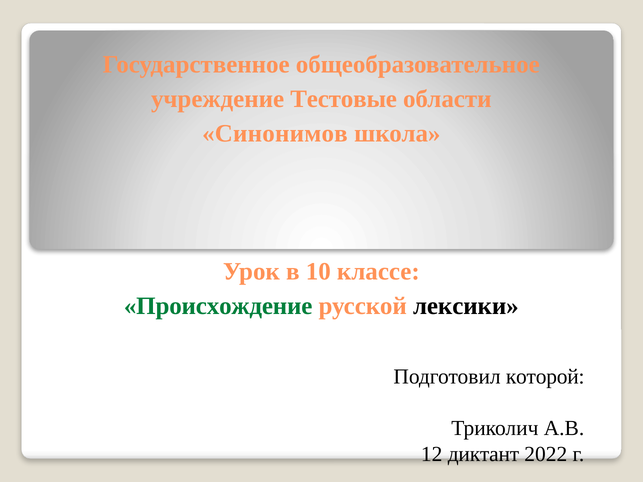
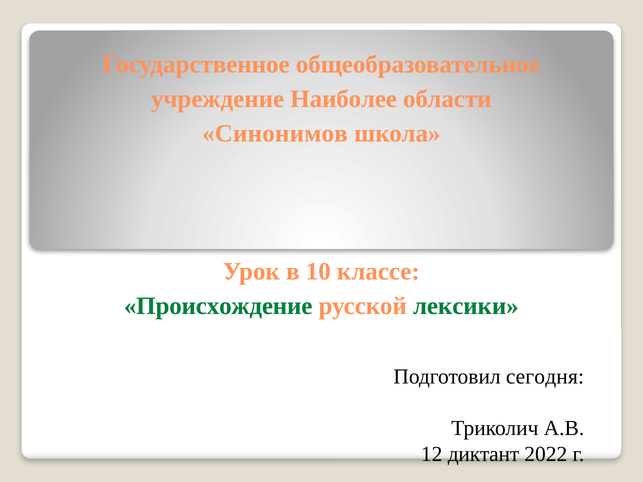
Тестовые: Тестовые -> Наиболее (344, 99)
лексики colour: black -> green (466, 306)
которой: которой -> сегодня (545, 377)
